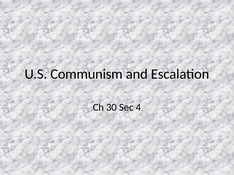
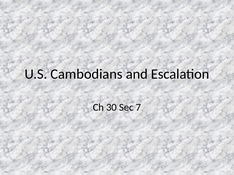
Communism: Communism -> Cambodians (86, 74)
4: 4 -> 7 (138, 108)
